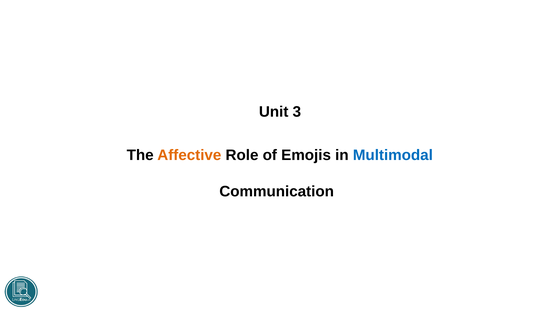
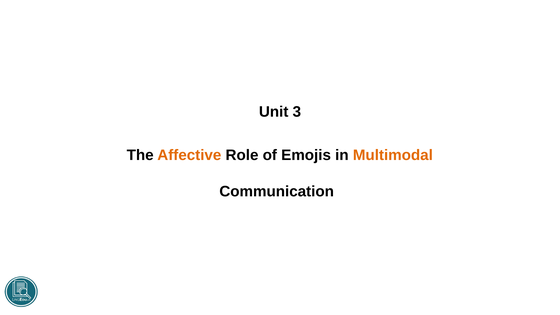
Multimodal colour: blue -> orange (393, 155)
